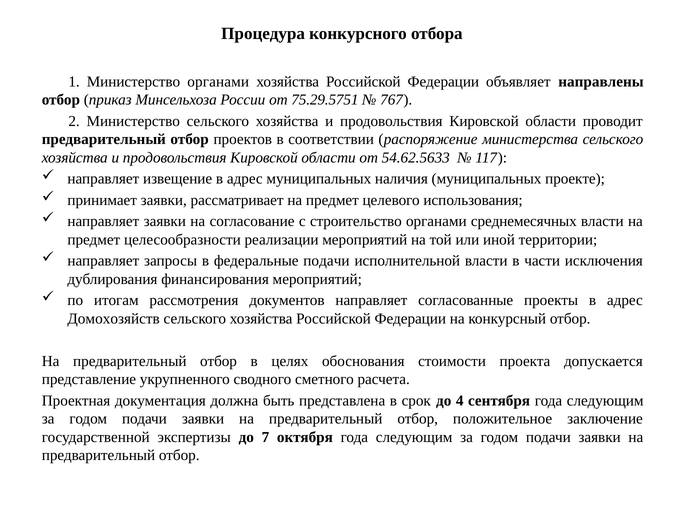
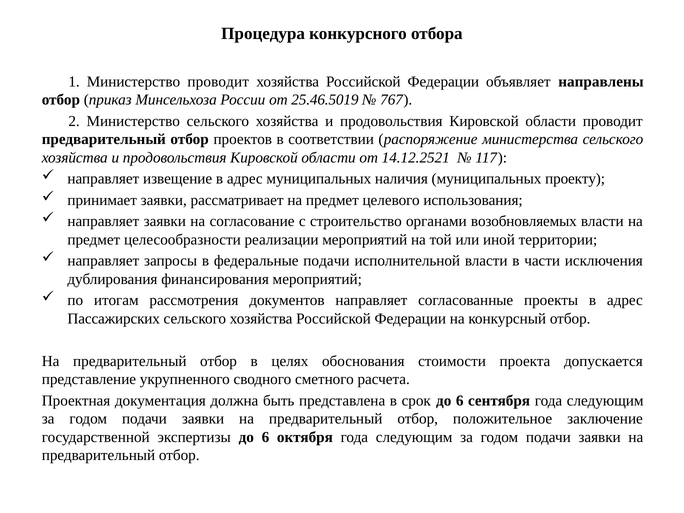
Министерство органами: органами -> проводит (218, 82)
75.29.5751: 75.29.5751 -> 25.46.5019 (325, 100)
54.62.5633: 54.62.5633 -> 14.12.2521 (416, 158)
проекте: проекте -> проекту (575, 179)
среднемесячных: среднемесячных -> возобновляемых (524, 221)
Домохозяйств: Домохозяйств -> Пассажирских (114, 319)
срок до 4: 4 -> 6 (460, 401)
экспертизы до 7: 7 -> 6 (265, 437)
